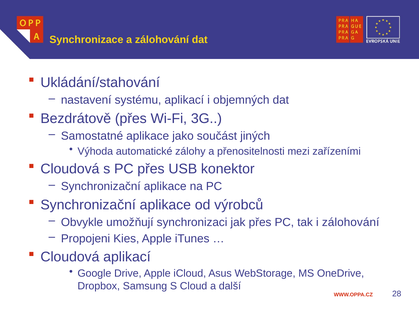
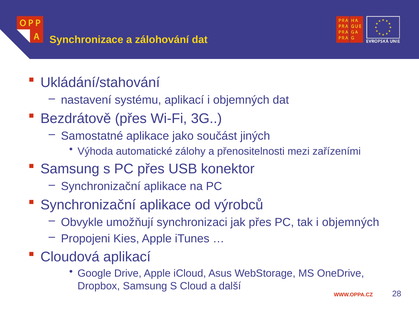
Cloudová: Cloudová -> Samsung (70, 169)
tak i zálohování: zálohování -> objemných (351, 222)
